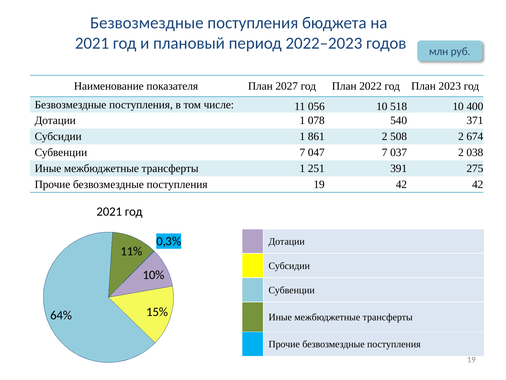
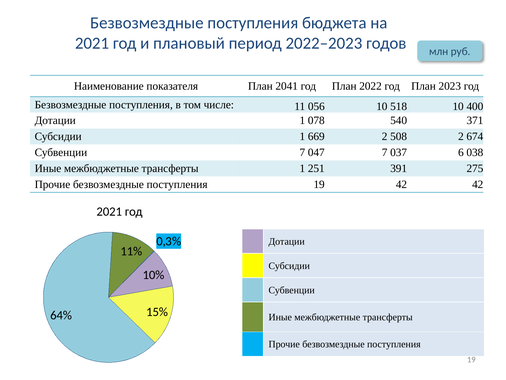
2027: 2027 -> 2041 (287, 86)
861: 861 -> 669 (316, 136)
037 2: 2 -> 6 (461, 152)
